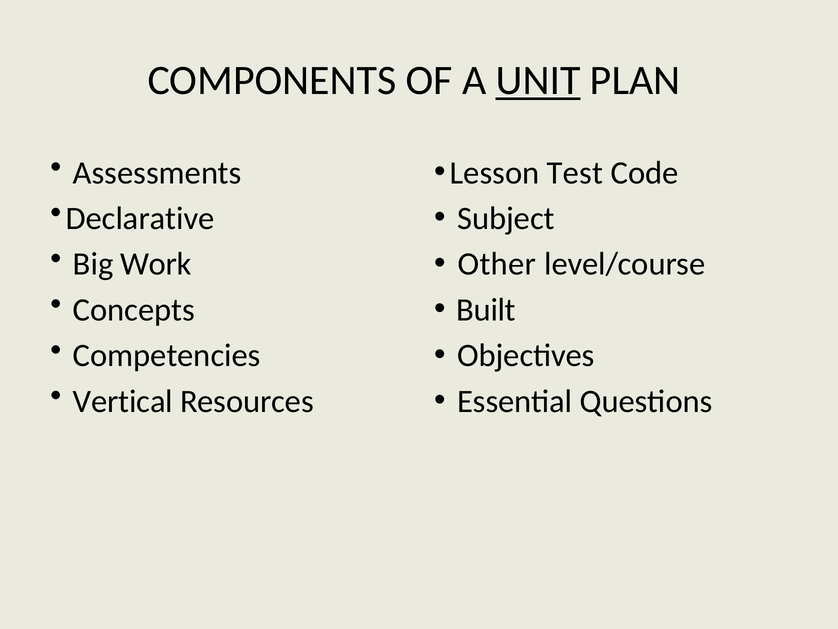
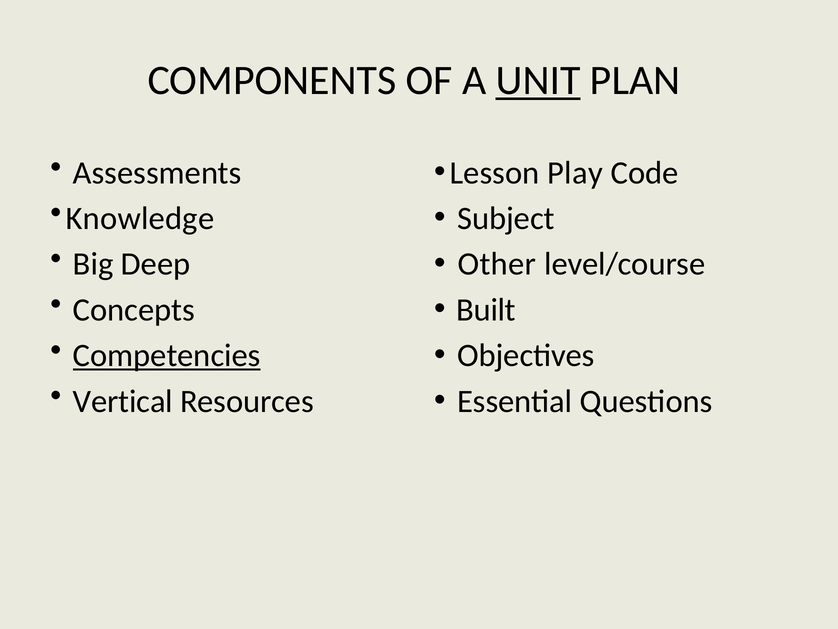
Test: Test -> Play (575, 173)
Declarative: Declarative -> Knowledge (140, 218)
Work: Work -> Deep (156, 264)
Competencies underline: none -> present (167, 355)
